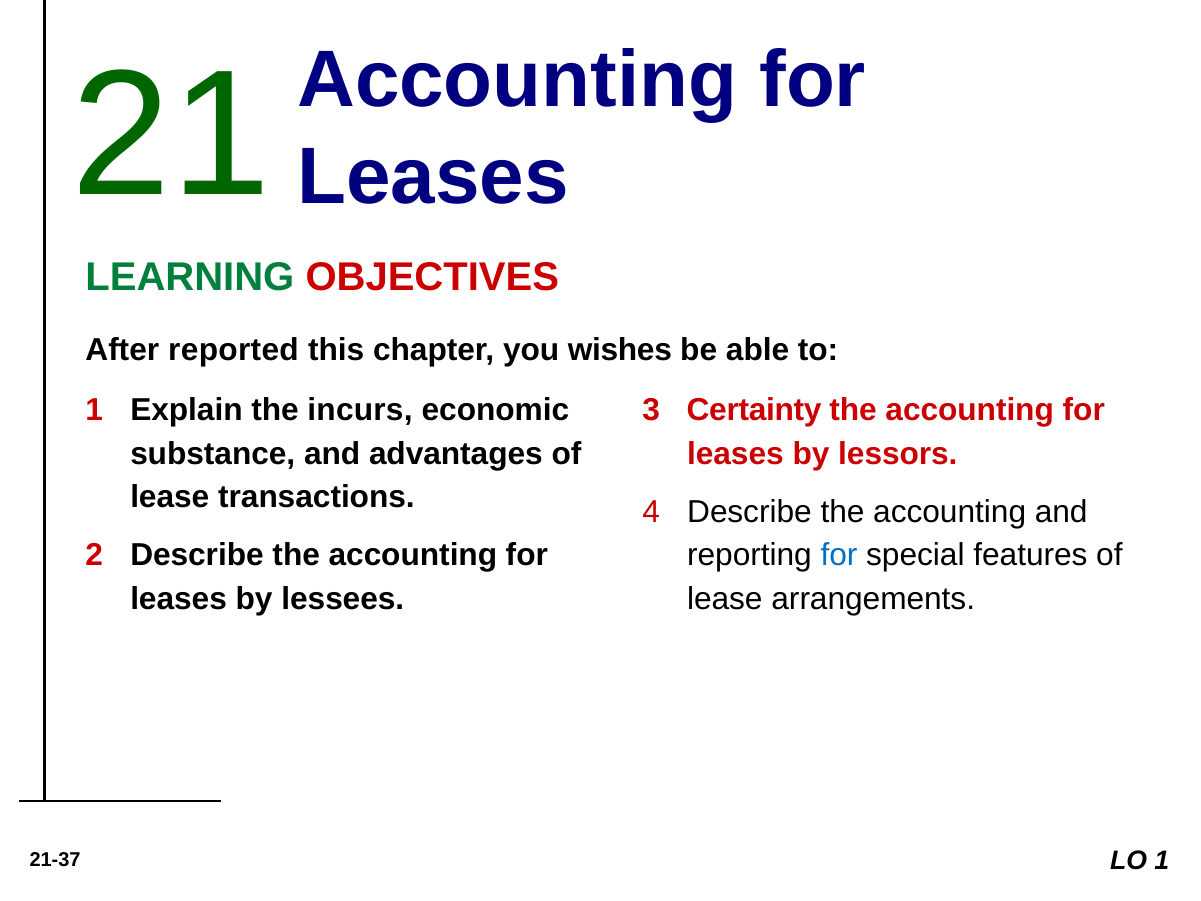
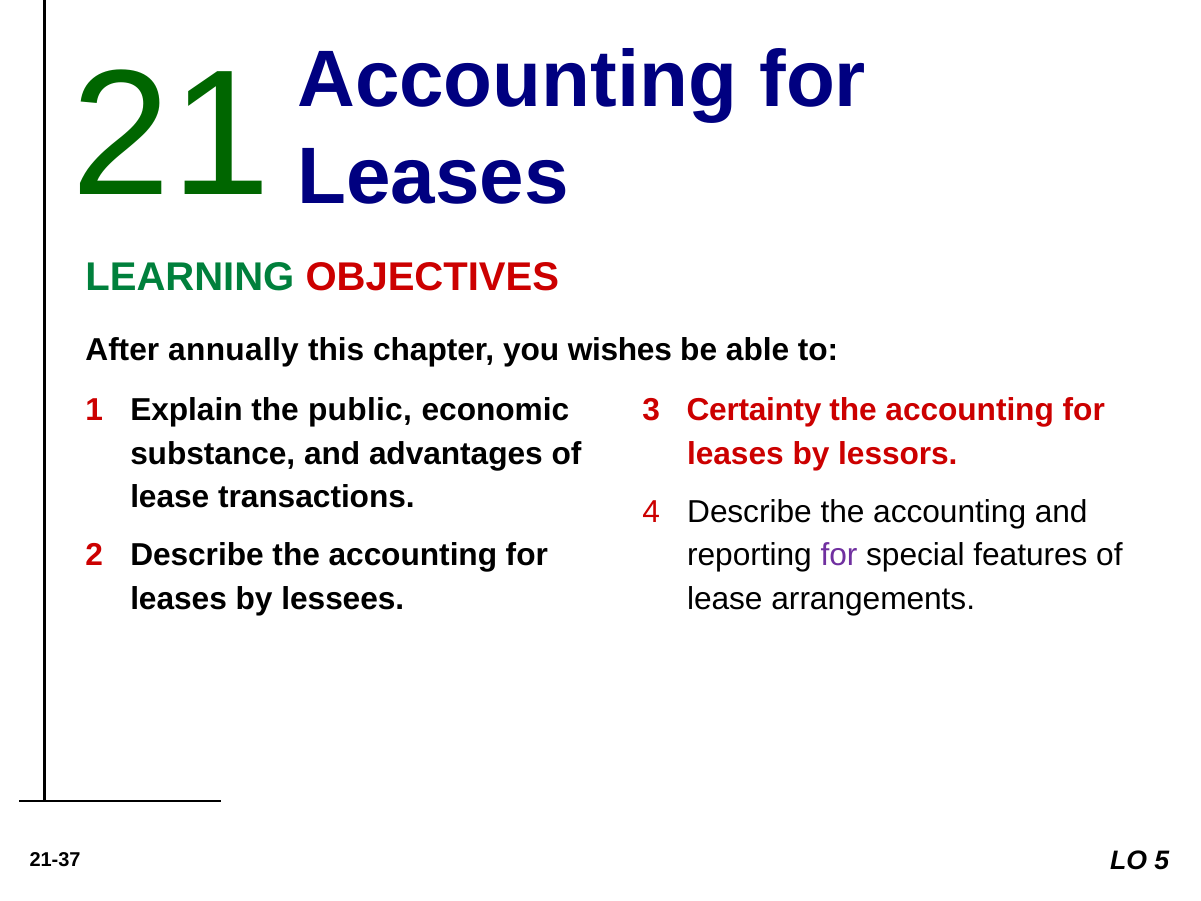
reported: reported -> annually (234, 350)
incurs: incurs -> public (360, 410)
for colour: blue -> purple (839, 555)
LO 1: 1 -> 5 (1162, 860)
